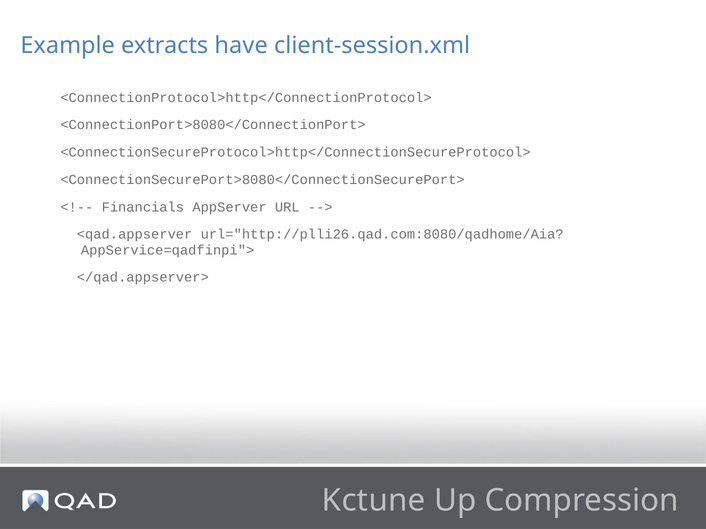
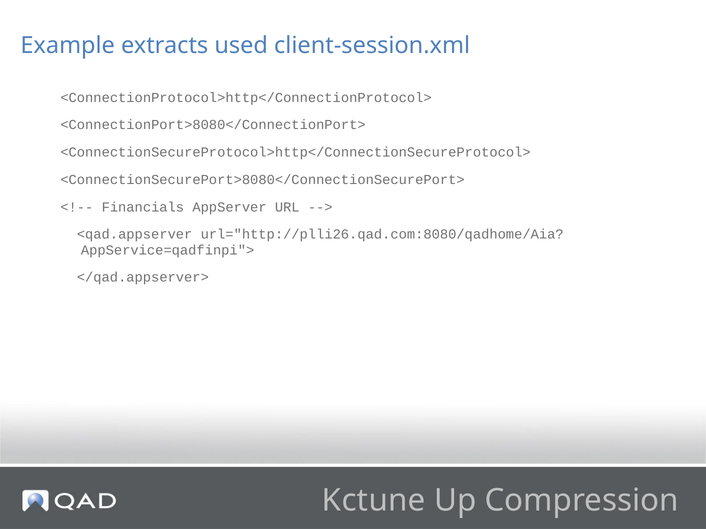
have: have -> used (241, 46)
